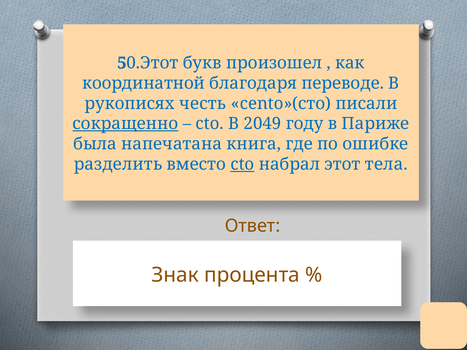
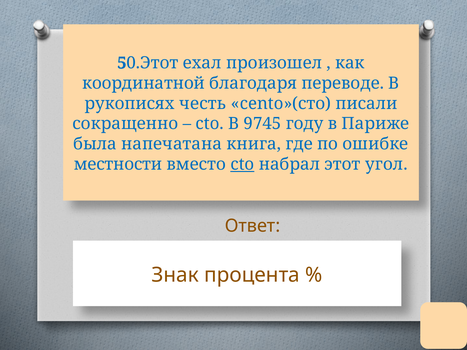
букв: букв -> ехал (202, 63)
сокращенно underline: present -> none (125, 124)
2049: 2049 -> 9745 (263, 124)
разделить: разделить -> местности (118, 164)
тела: тела -> угол (386, 164)
